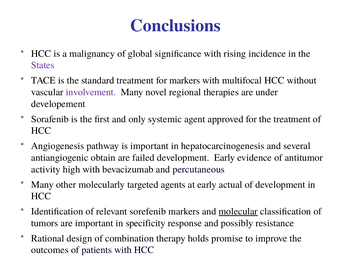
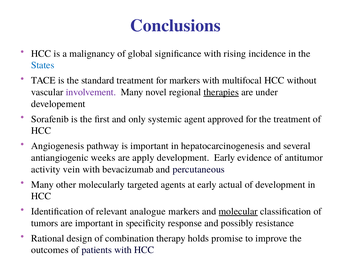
States colour: purple -> blue (43, 65)
therapies underline: none -> present (221, 92)
obtain: obtain -> weeks (103, 158)
failed: failed -> apply (143, 158)
high: high -> vein (72, 170)
sorefenib: sorefenib -> analogue (148, 212)
